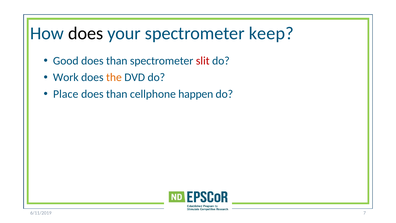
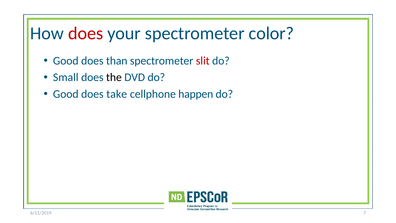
does colour: black -> red (86, 33)
keep: keep -> color (271, 33)
Work: Work -> Small (66, 77)
the colour: orange -> black (114, 77)
Place: Place -> Good (66, 94)
than: than -> take (117, 94)
